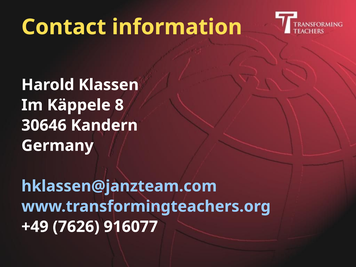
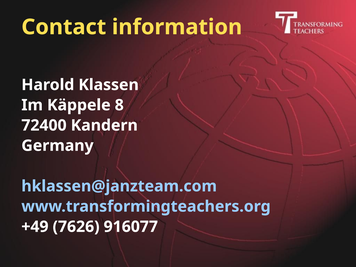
30646: 30646 -> 72400 (44, 125)
